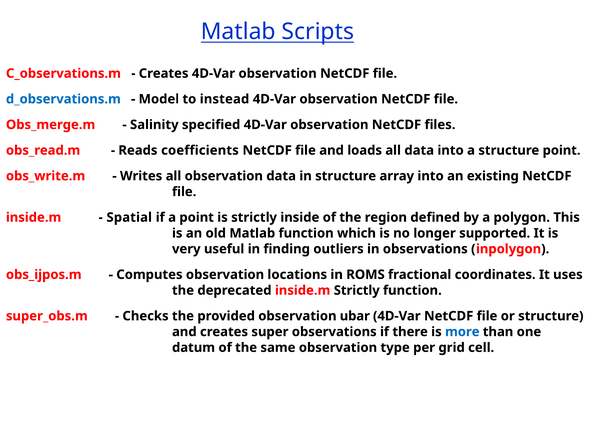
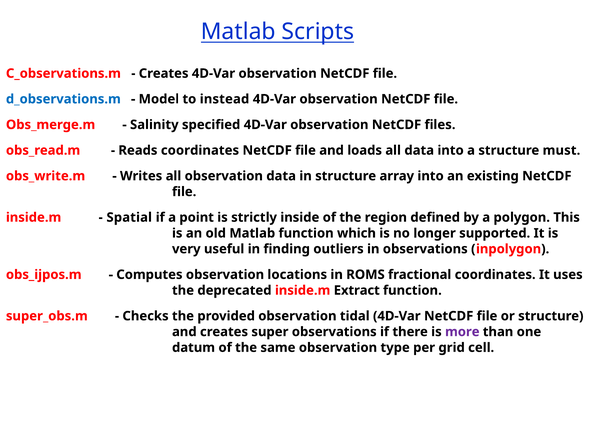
Reads coefficients: coefficients -> coordinates (200, 150)
structure point: point -> must (561, 150)
inside.m Strictly: Strictly -> Extract (357, 290)
ubar: ubar -> tidal (355, 315)
more colour: blue -> purple (462, 331)
